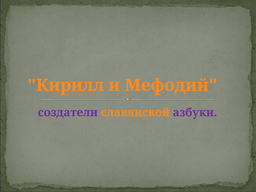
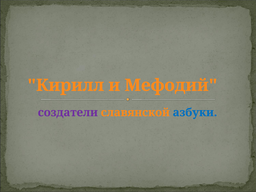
азбуки colour: purple -> blue (195, 112)
